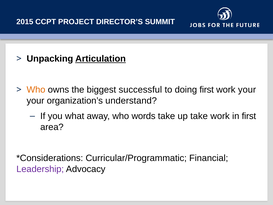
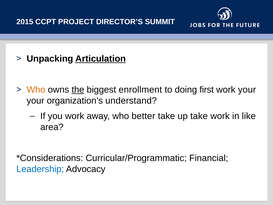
the underline: none -> present (78, 90)
successful: successful -> enrollment (140, 90)
you what: what -> work (75, 116)
words: words -> better (143, 116)
in first: first -> like (249, 116)
Leadership colour: purple -> blue (40, 169)
